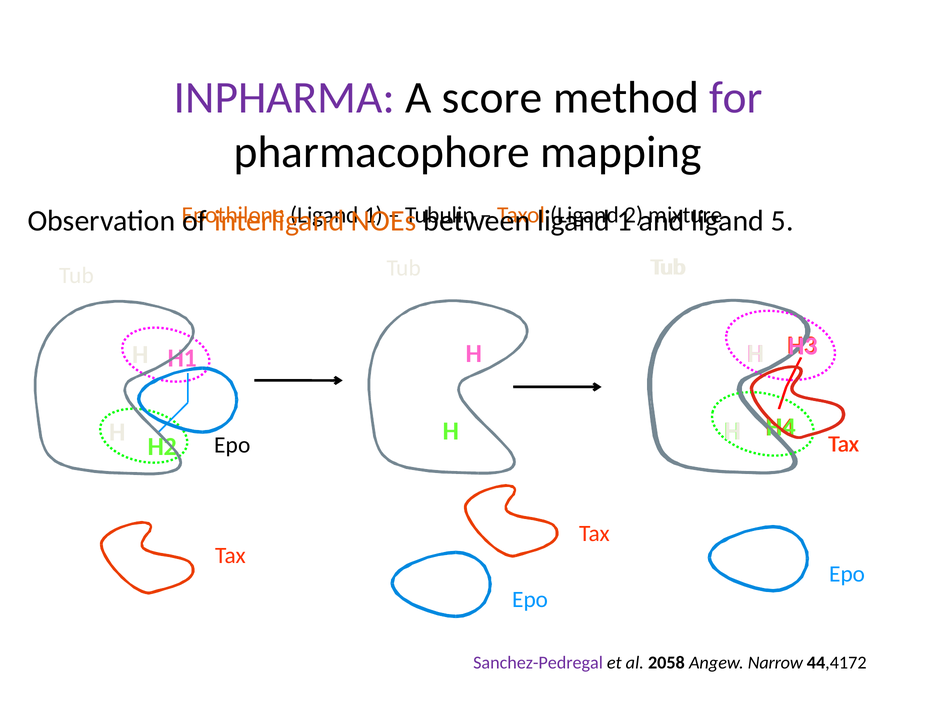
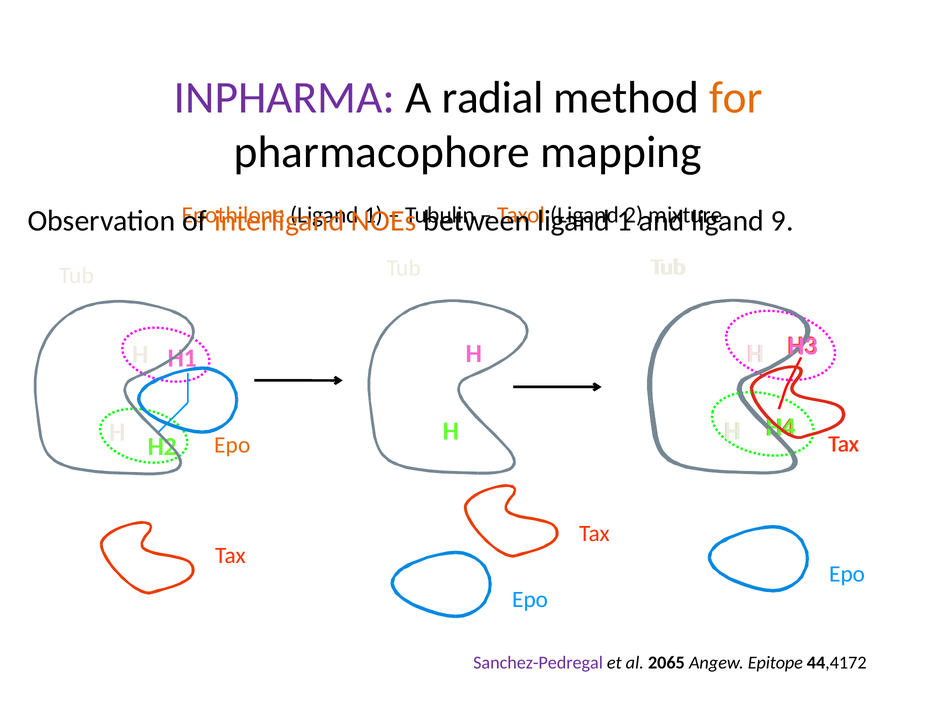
score: score -> radial (493, 98)
for colour: purple -> orange (736, 98)
5: 5 -> 9 (782, 221)
Epo colour: black -> orange (232, 445)
2058: 2058 -> 2065 (666, 663)
Narrow: Narrow -> Epitope (775, 663)
